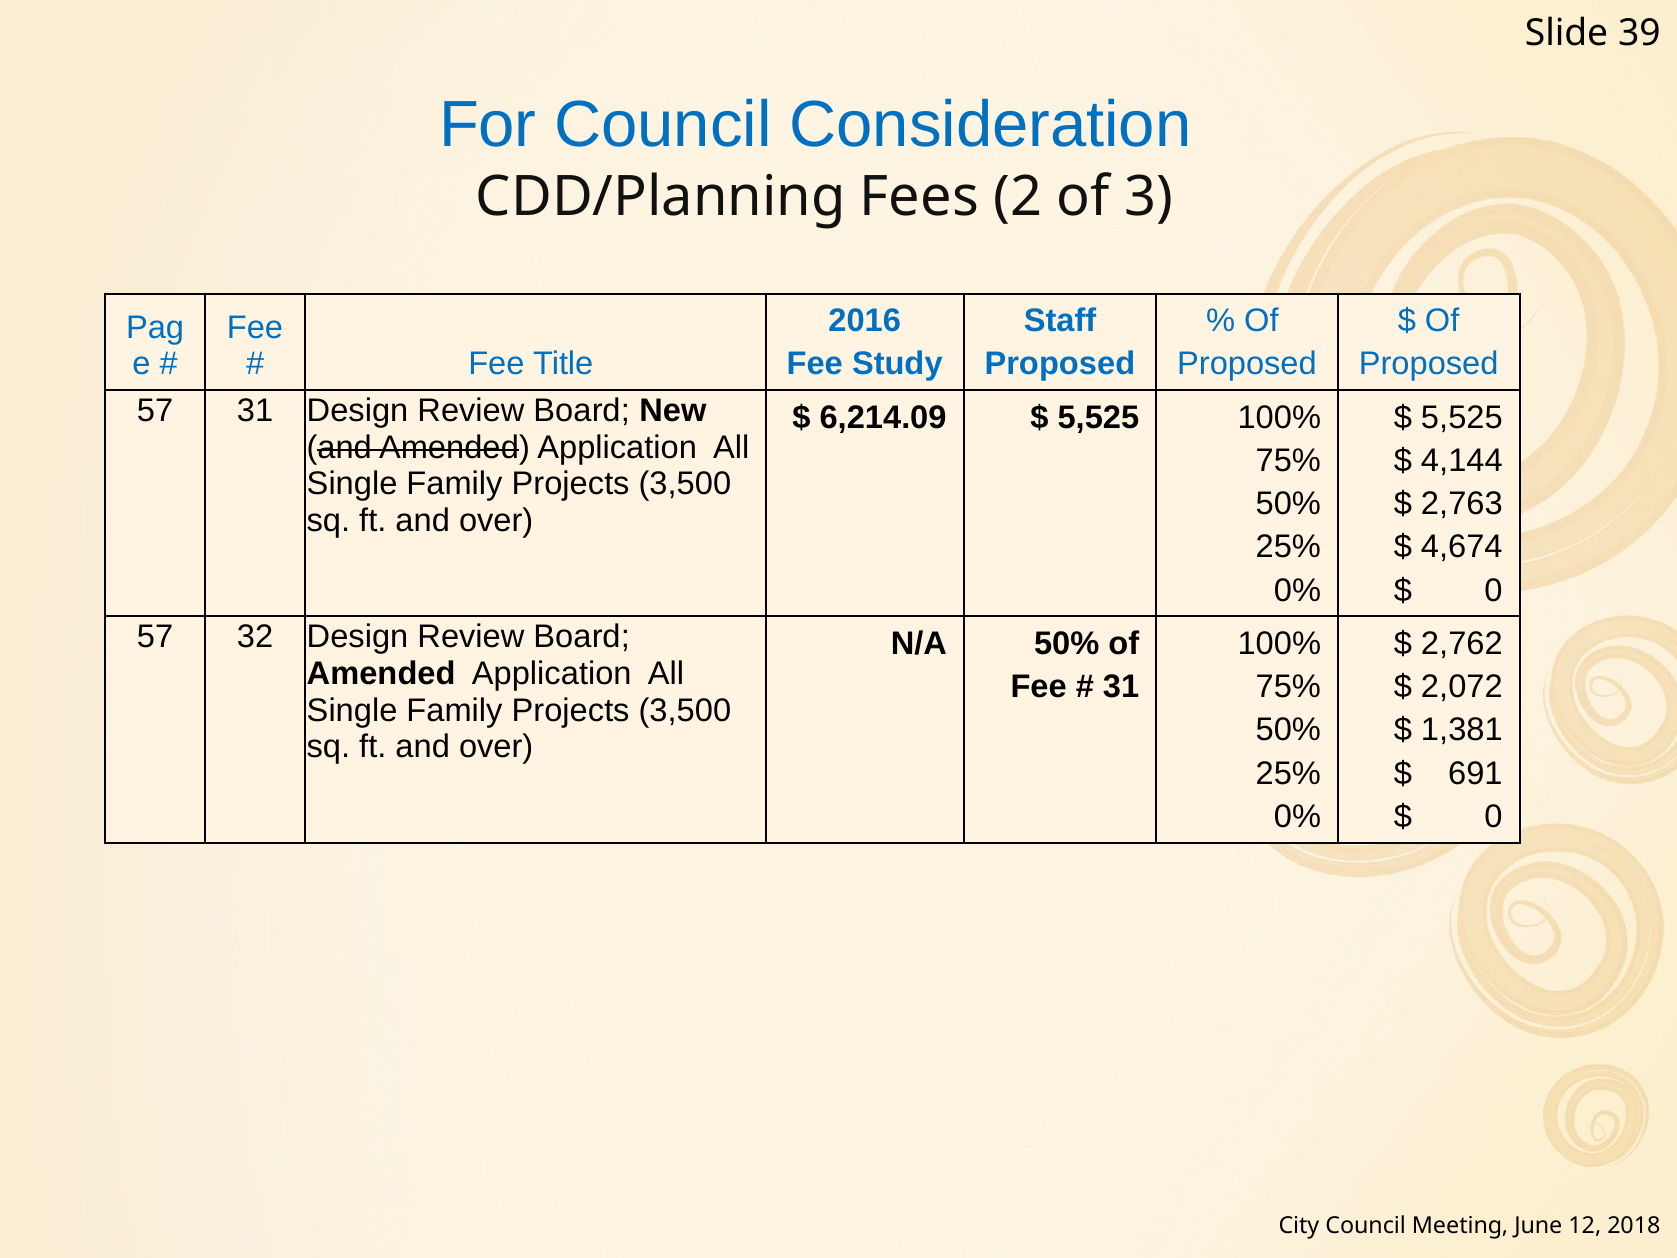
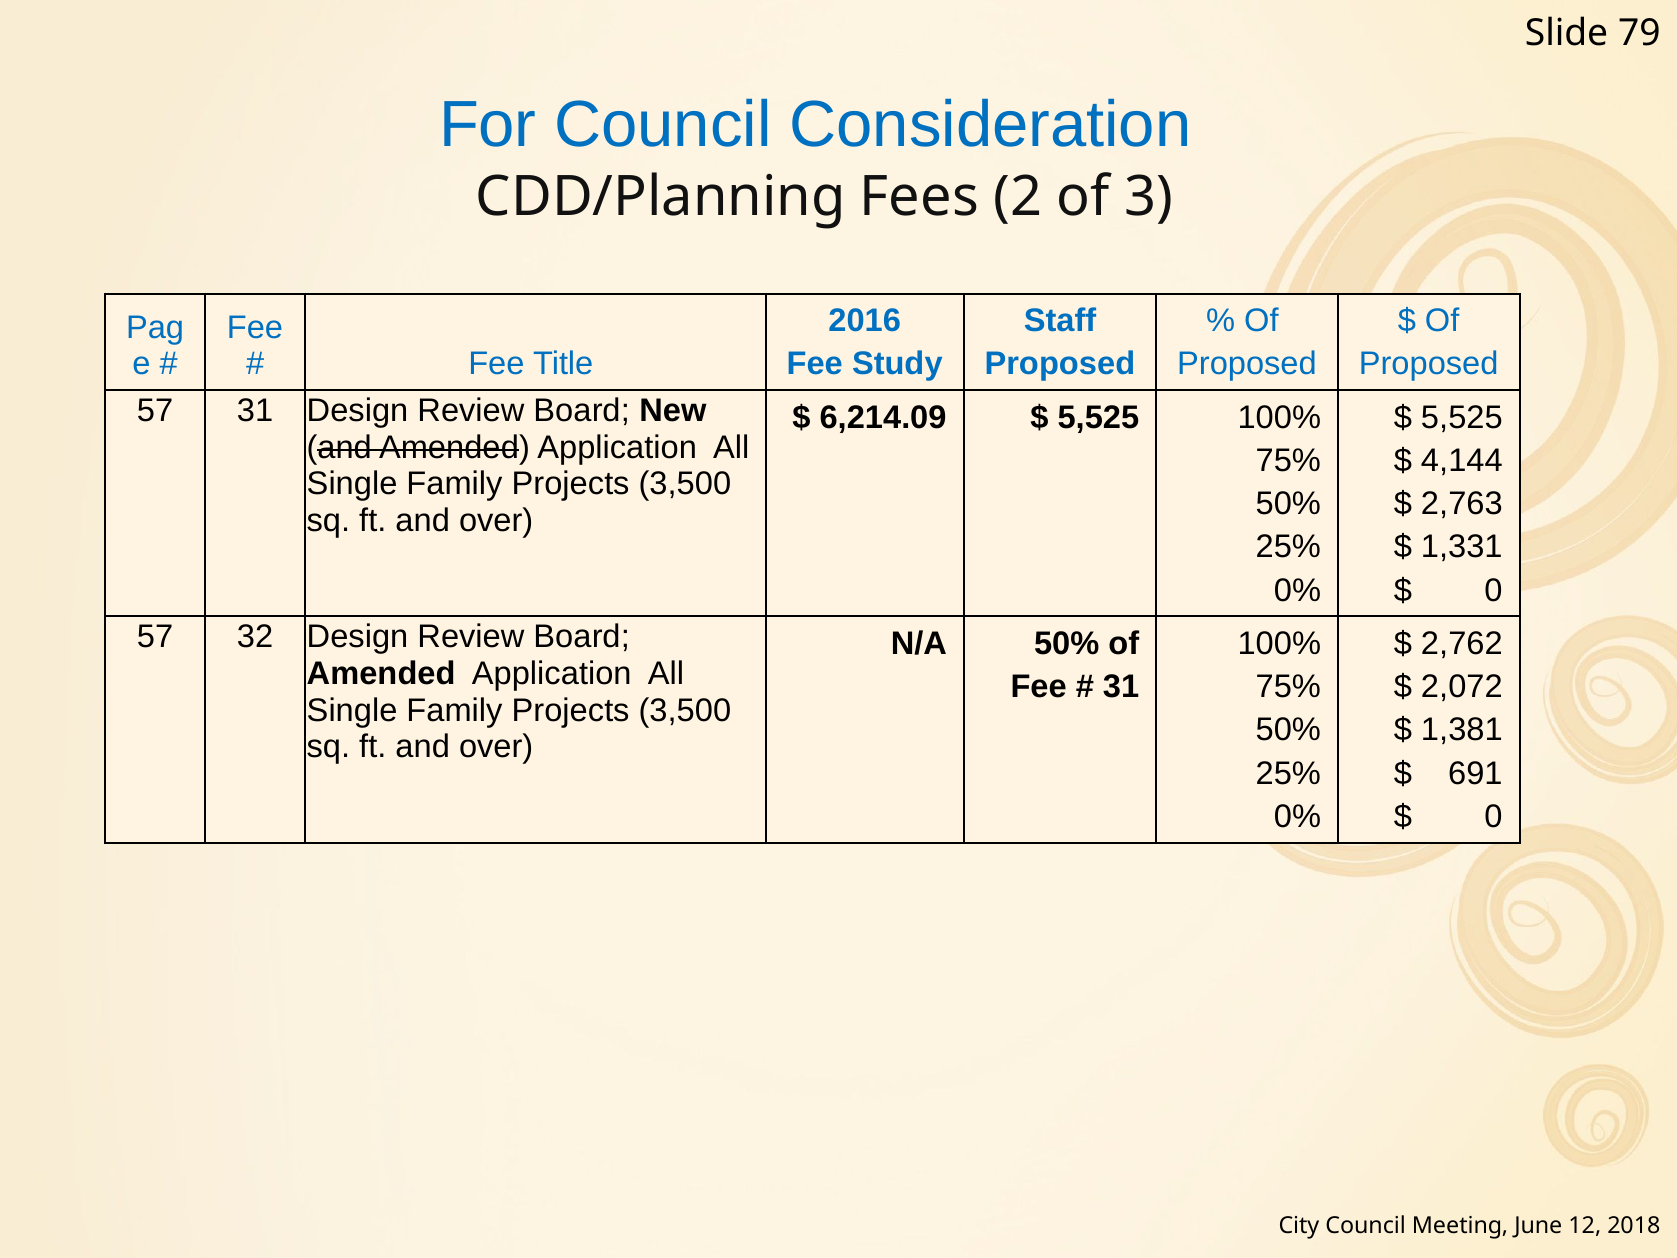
39: 39 -> 79 (1639, 33)
4,674: 4,674 -> 1,331 (1462, 547)
